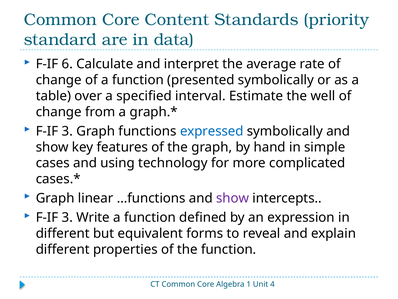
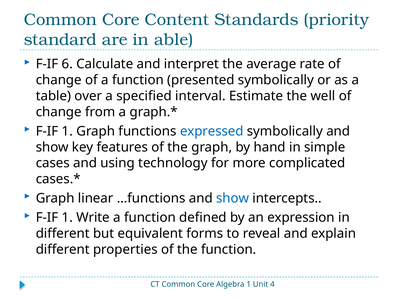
data: data -> able (174, 40)
3: 3 -> 1 (67, 131)
show colour: purple -> blue (233, 198)
3: 3 -> 1 (67, 217)
